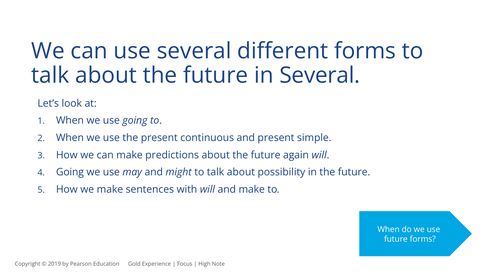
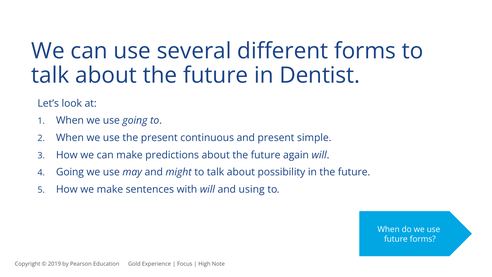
in Several: Several -> Dentist (320, 75)
and make: make -> using (252, 189)
